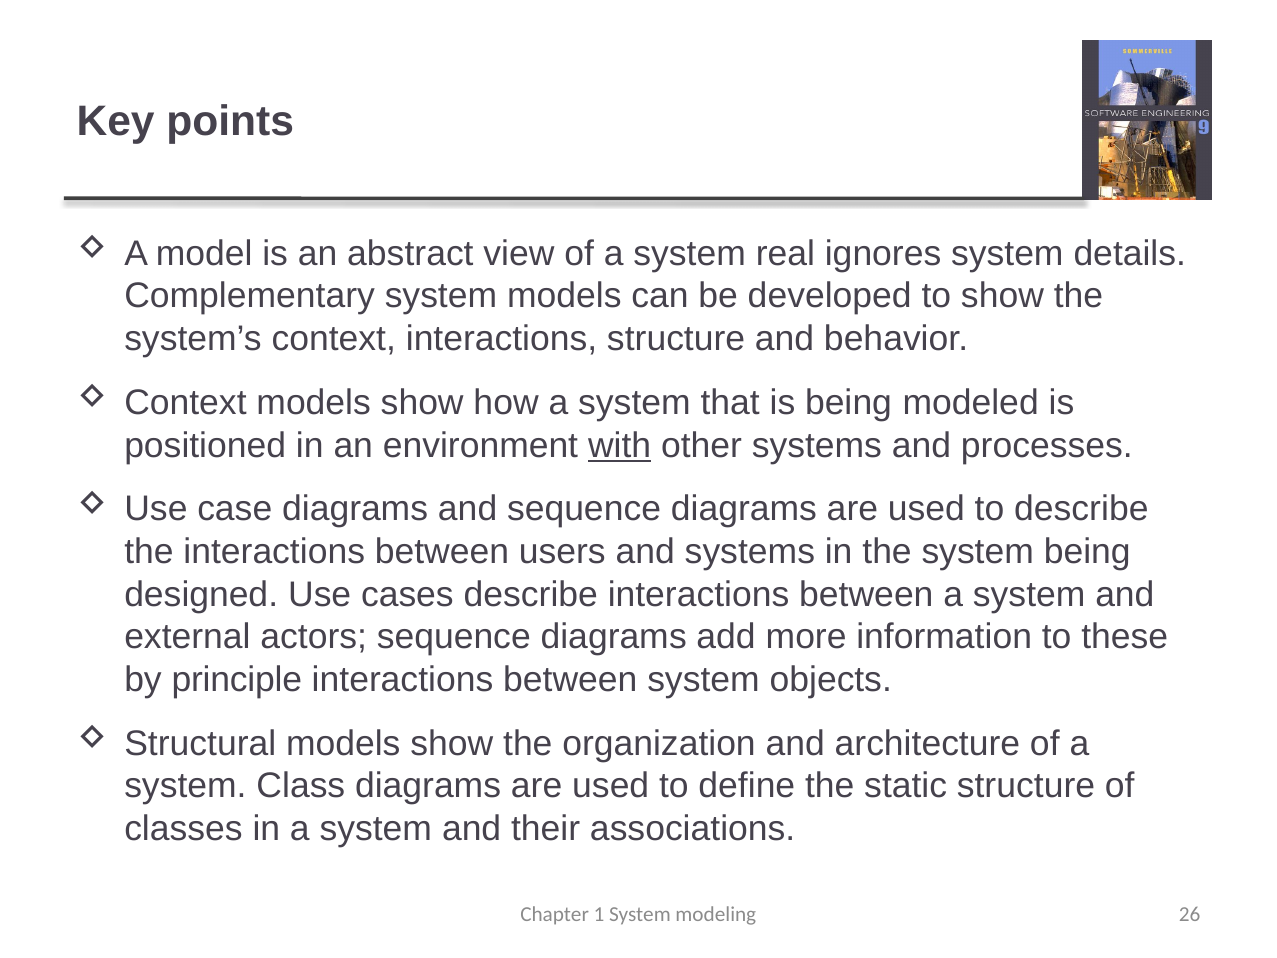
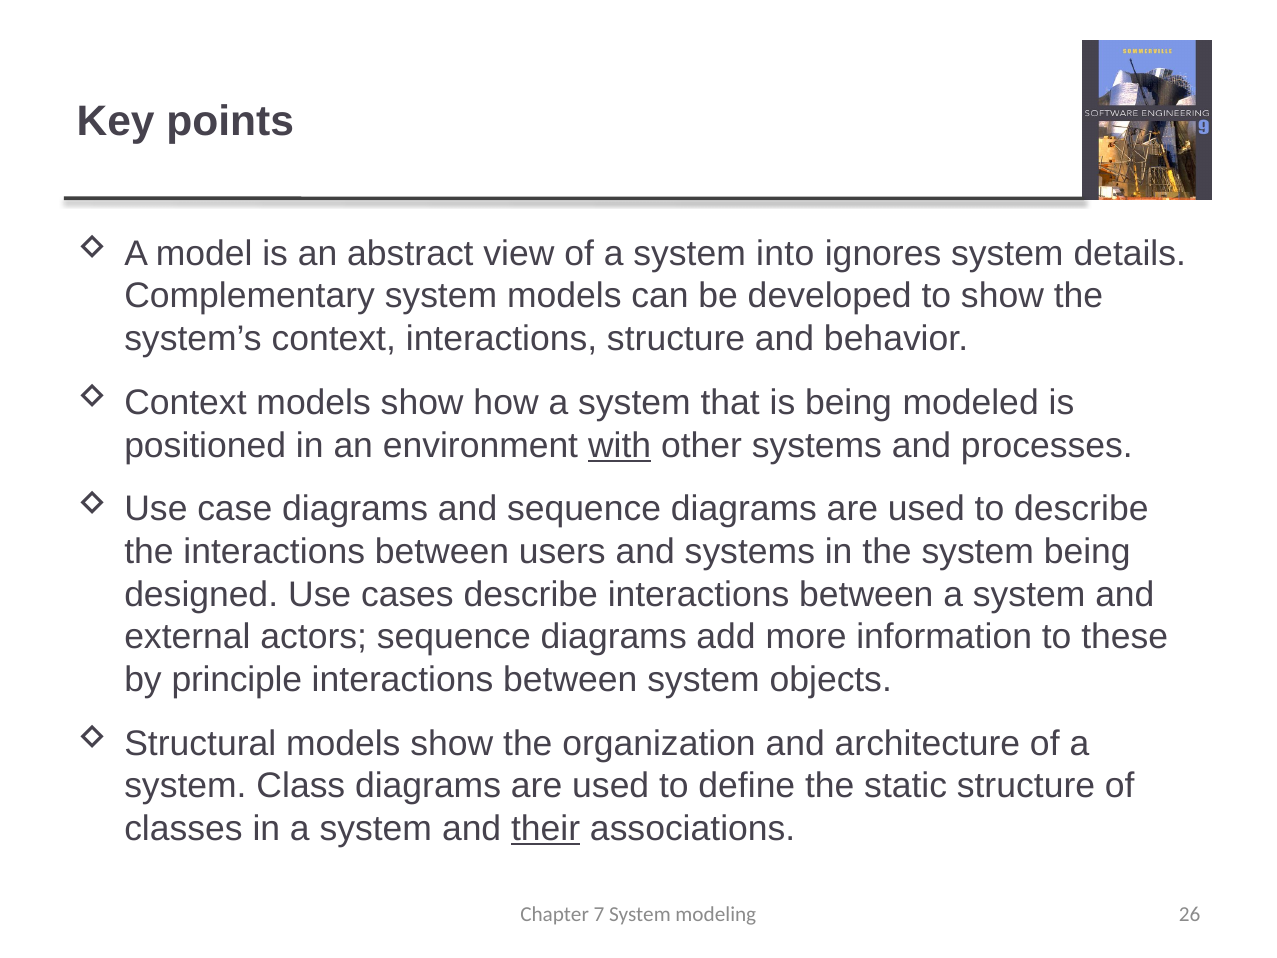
real: real -> into (785, 254)
their underline: none -> present (546, 828)
1: 1 -> 7 (599, 915)
